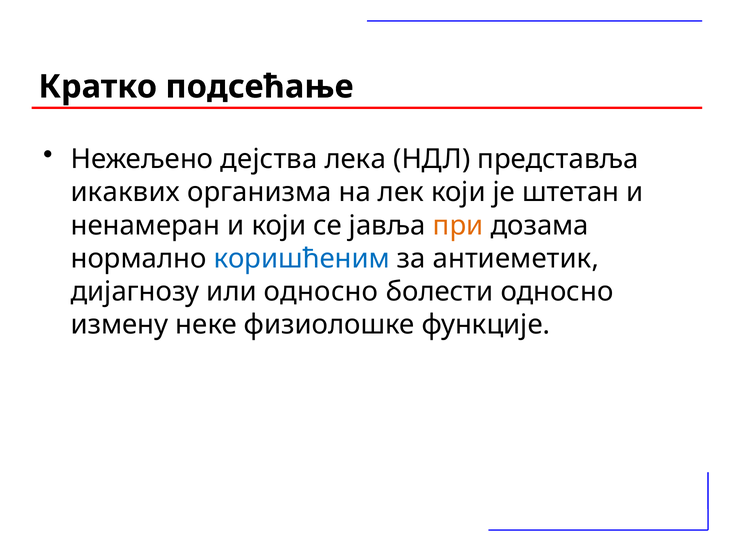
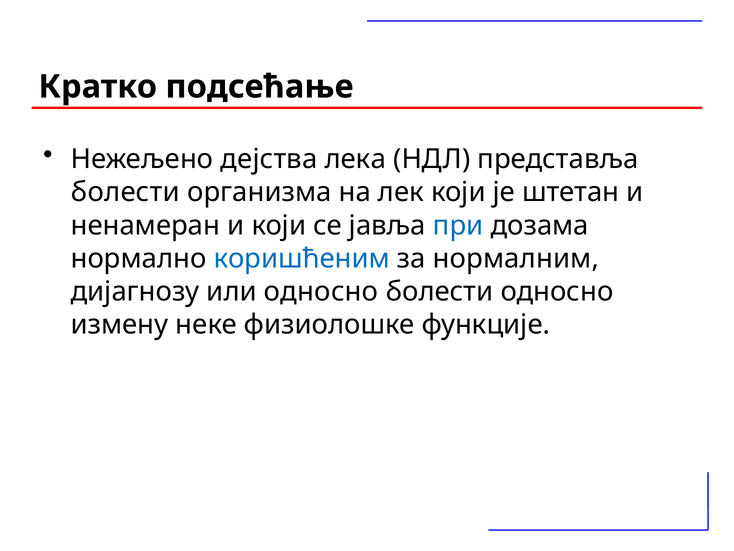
икаквих: икаквих -> болести (125, 192)
при colour: orange -> blue (458, 225)
антиеметик: антиеметик -> нормалним (516, 258)
